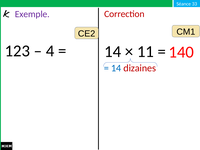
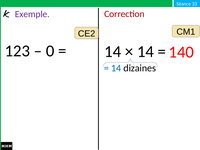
4: 4 -> 0 (50, 51)
11: 11 -> 14 (145, 52)
dizaines colour: red -> black (140, 68)
